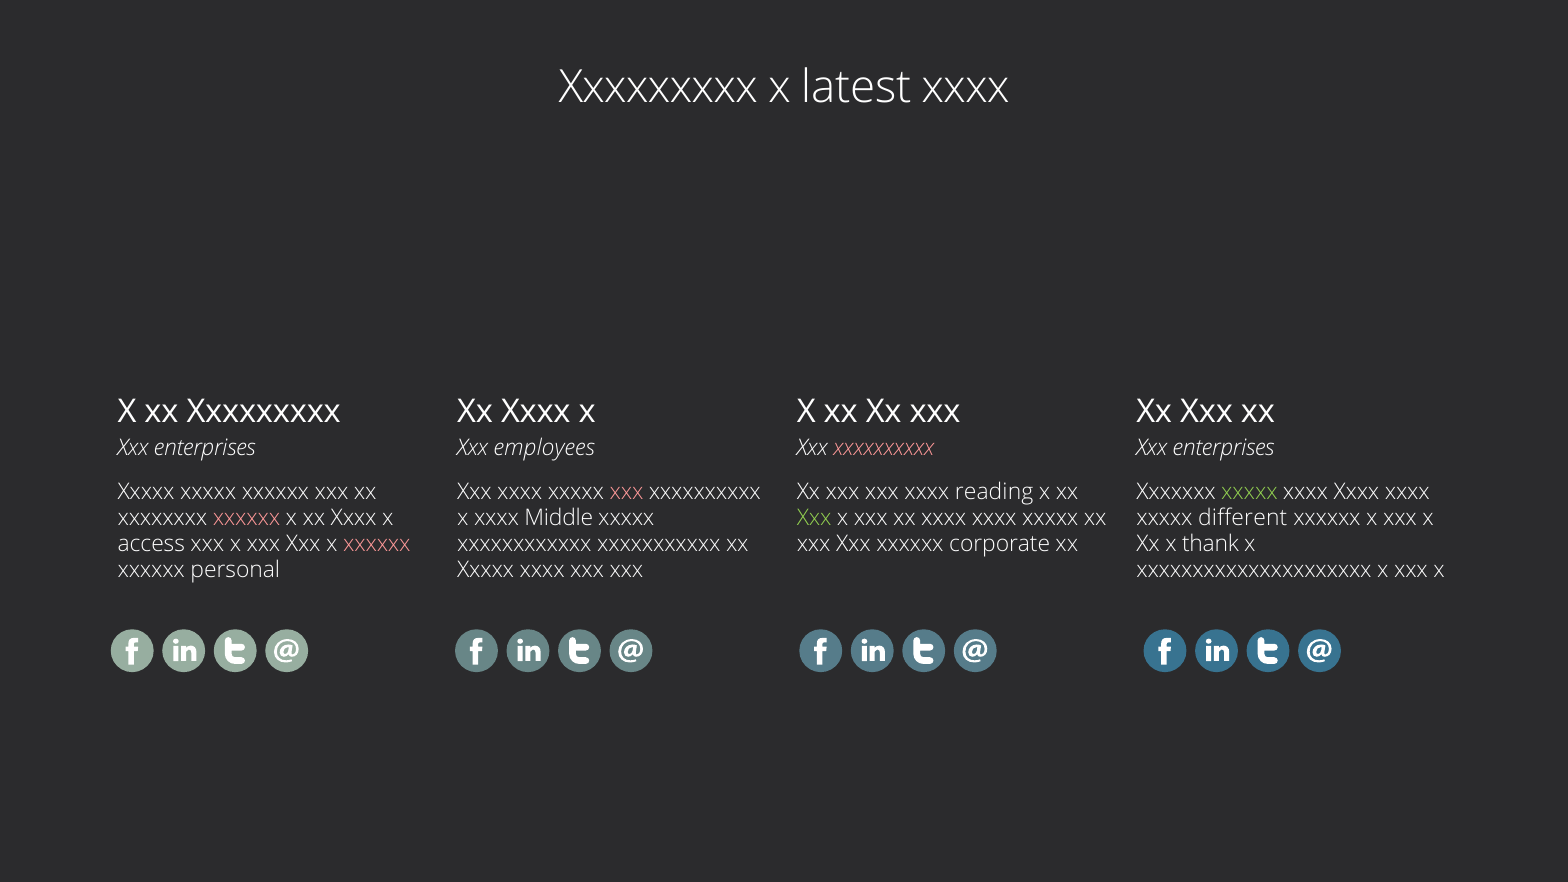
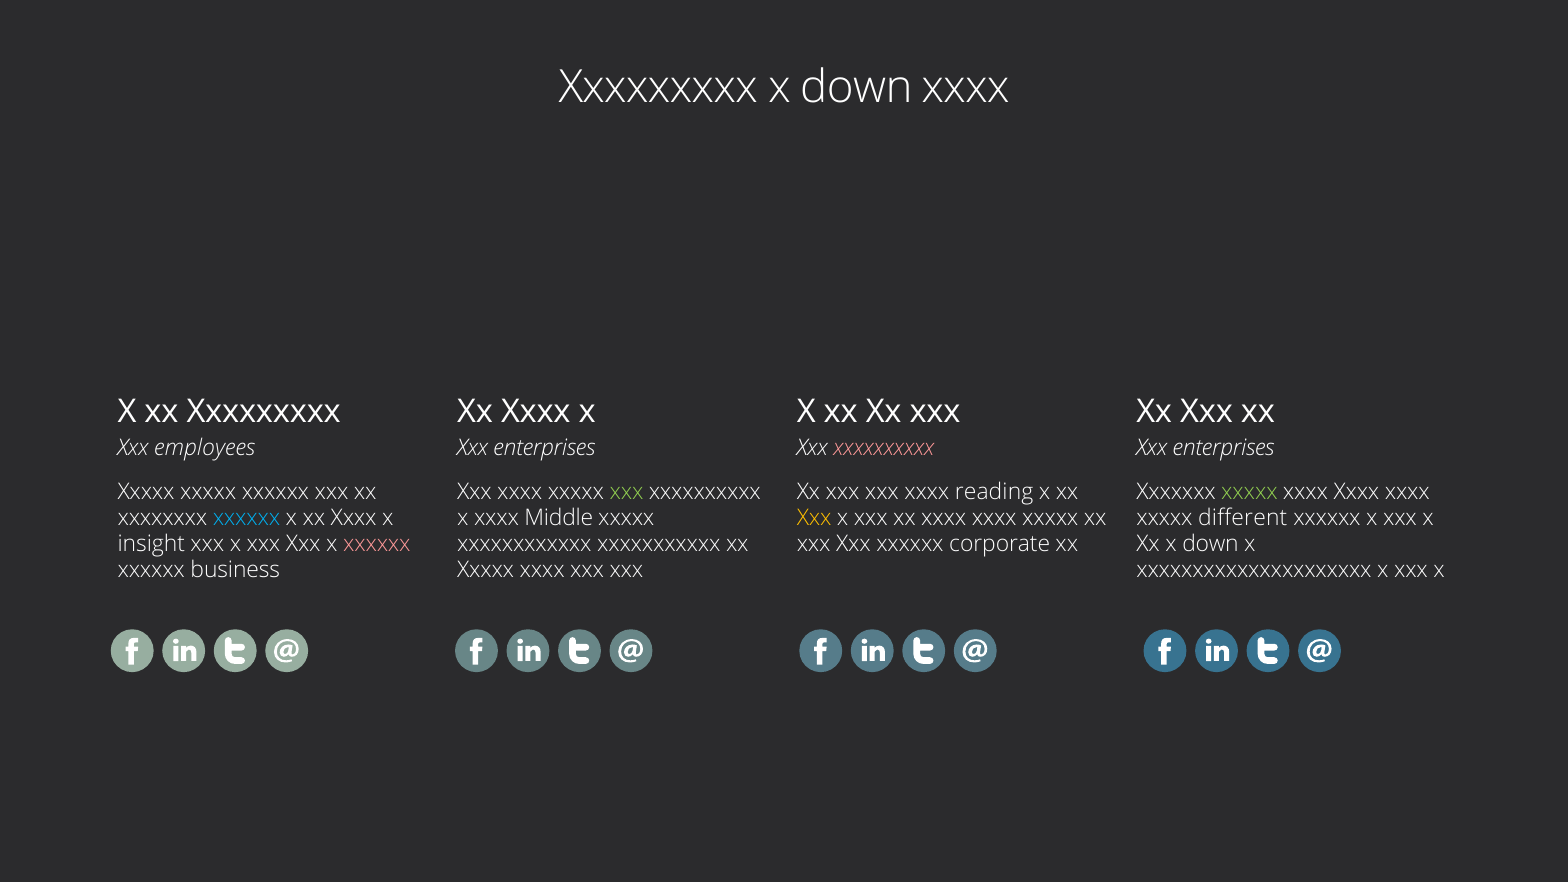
Xxxxxxxxx x latest: latest -> down (856, 88)
enterprises: enterprises -> employees (205, 448)
employees: employees -> enterprises (544, 448)
xxx colour: pink -> light green (627, 492)
xxxxxx colour: pink -> light blue (246, 518)
Xxx colour: light green -> yellow (814, 518)
access: access -> insight (151, 544)
Xx x thank: thank -> down (1210, 544)
personal: personal -> business (235, 570)
